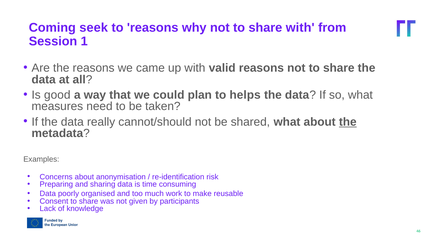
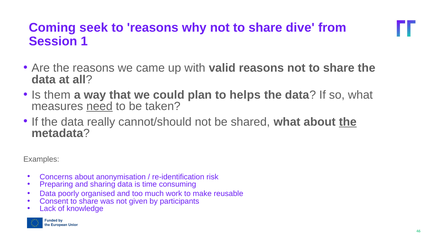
share with: with -> dive (300, 28)
good: good -> them (57, 95)
need underline: none -> present (99, 106)
